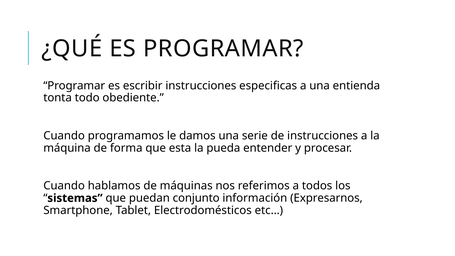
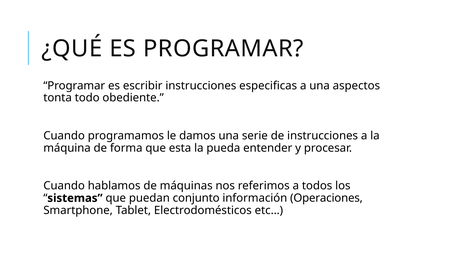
entienda: entienda -> aspectos (356, 86)
Expresarnos: Expresarnos -> Operaciones (326, 198)
